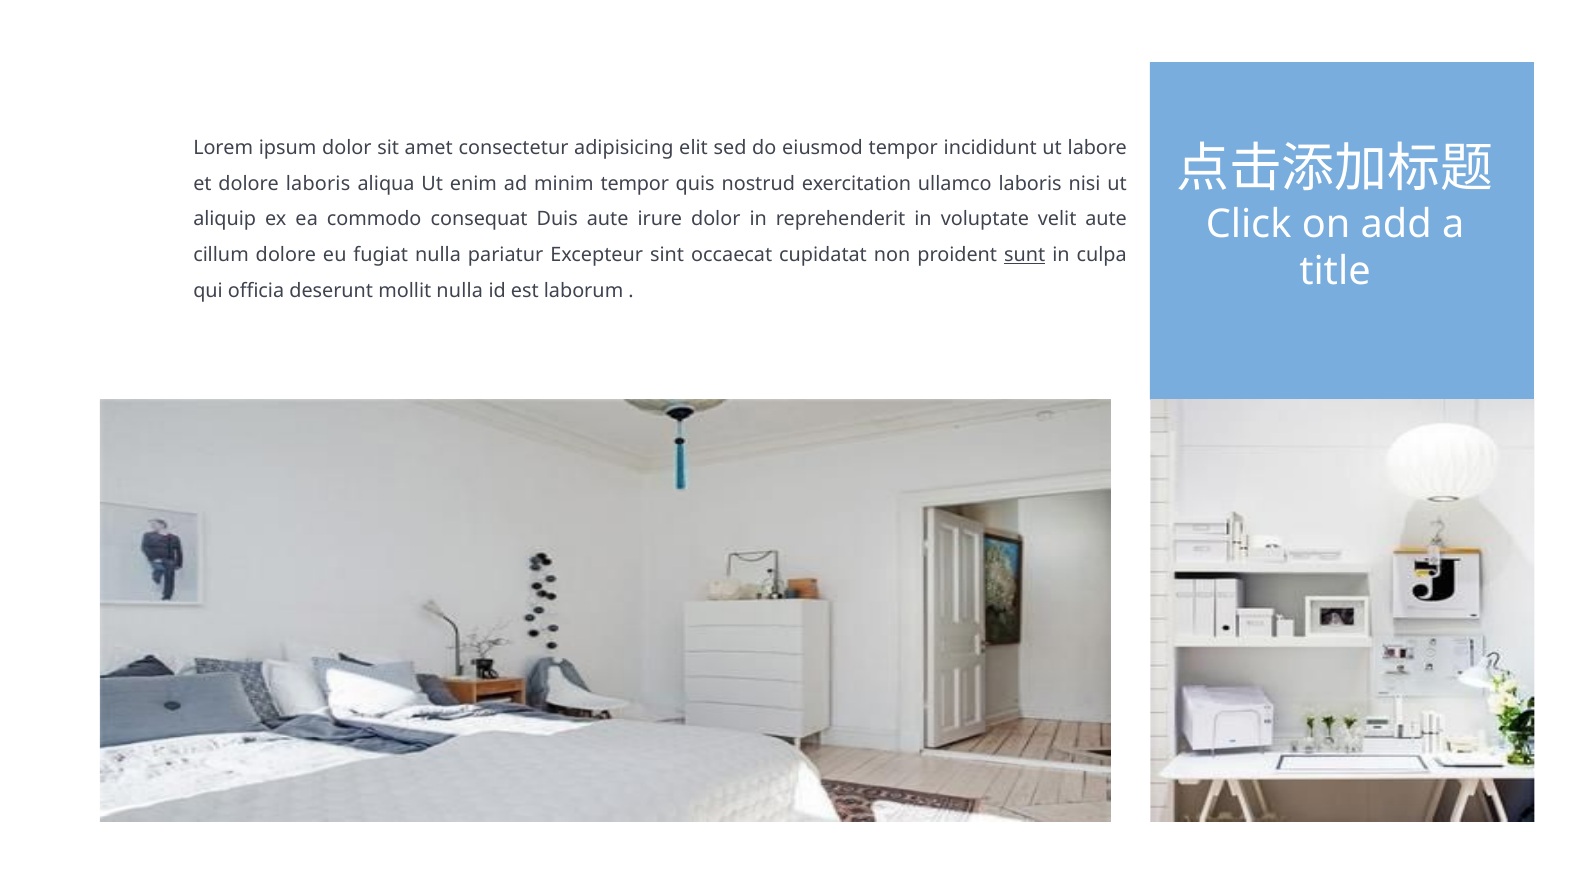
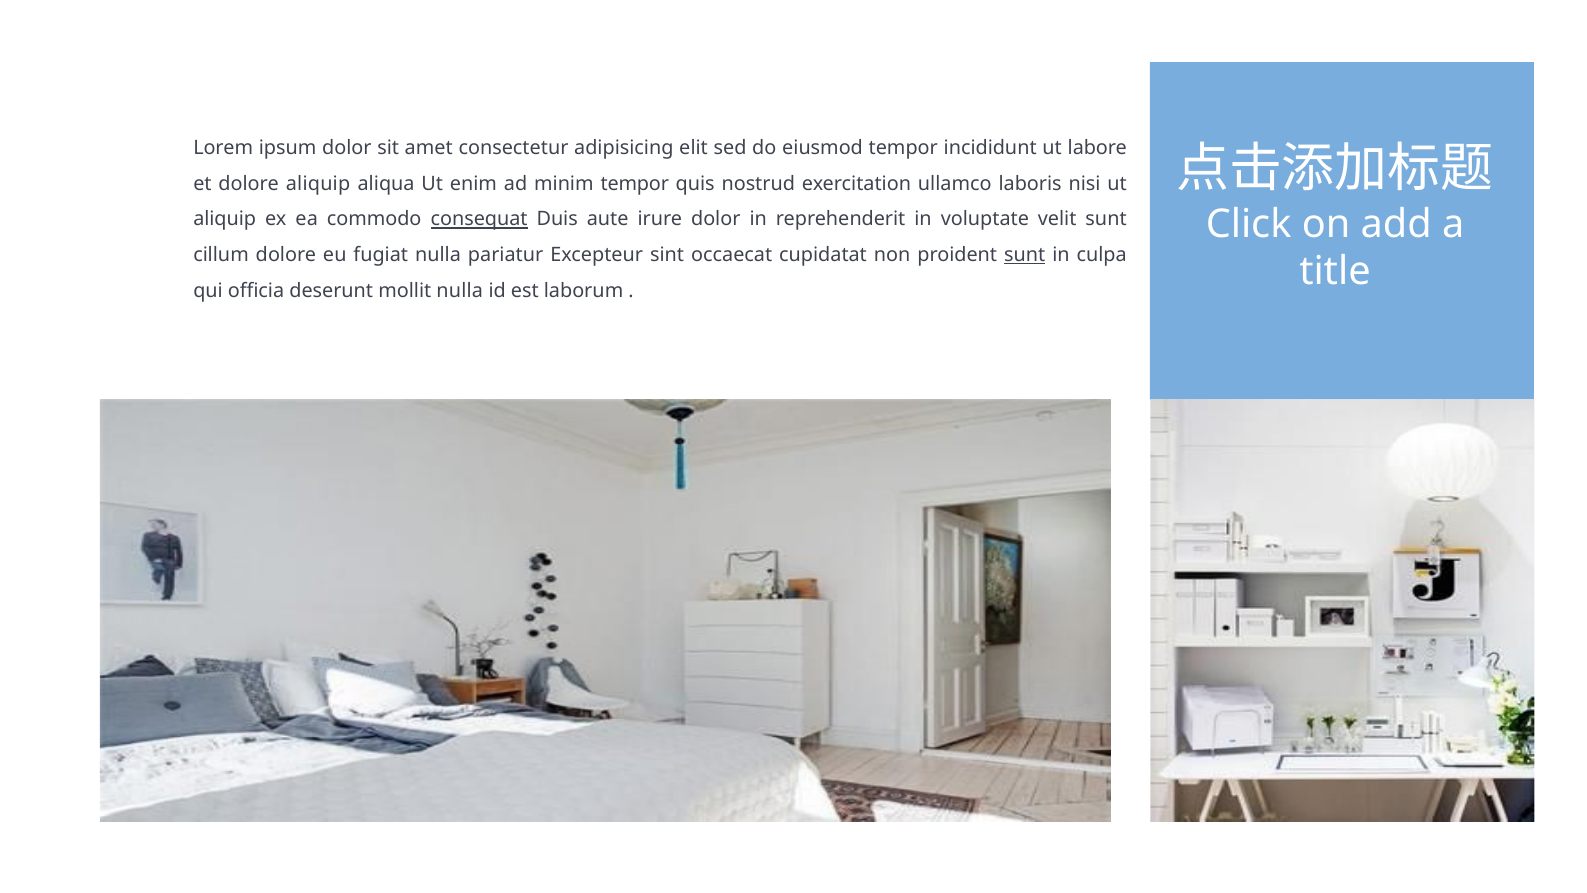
dolore laboris: laboris -> aliquip (318, 184)
consequat underline: none -> present (479, 219)
velit aute: aute -> sunt (1106, 219)
